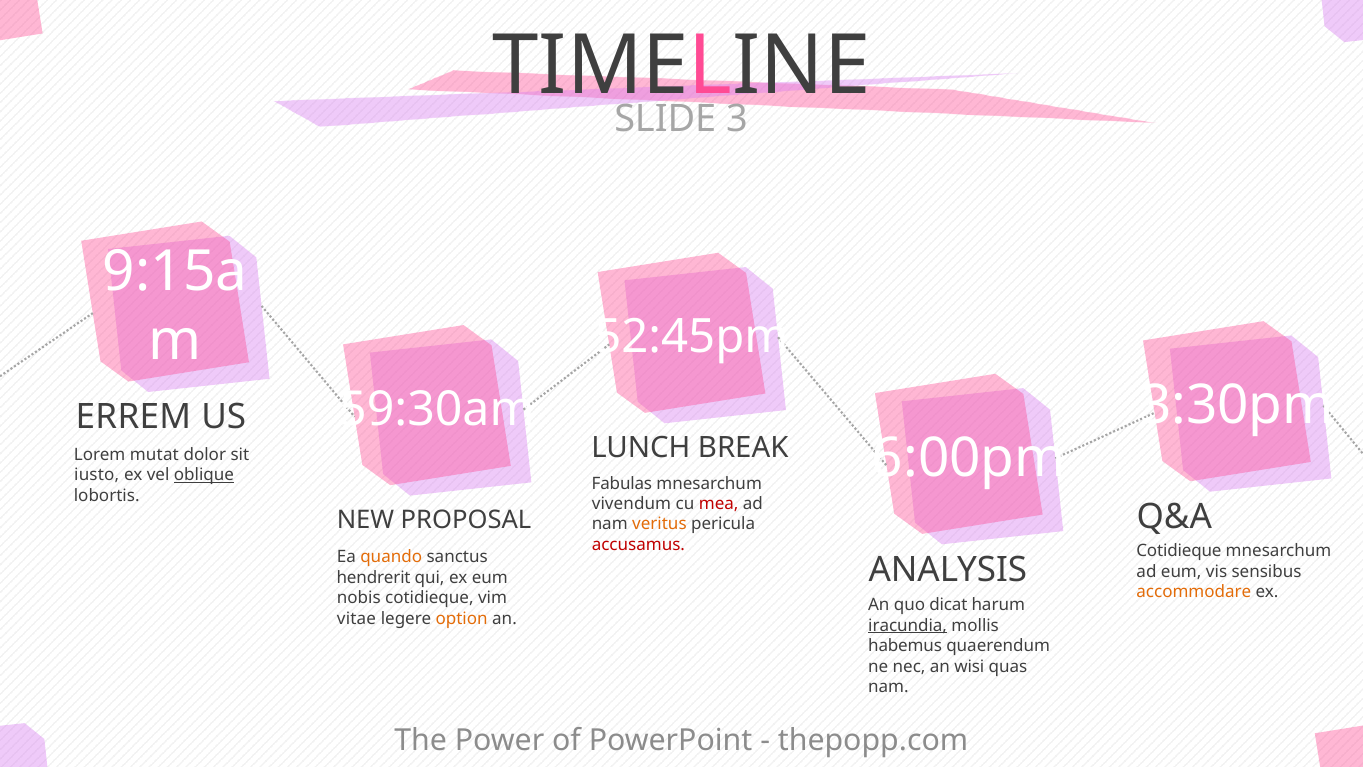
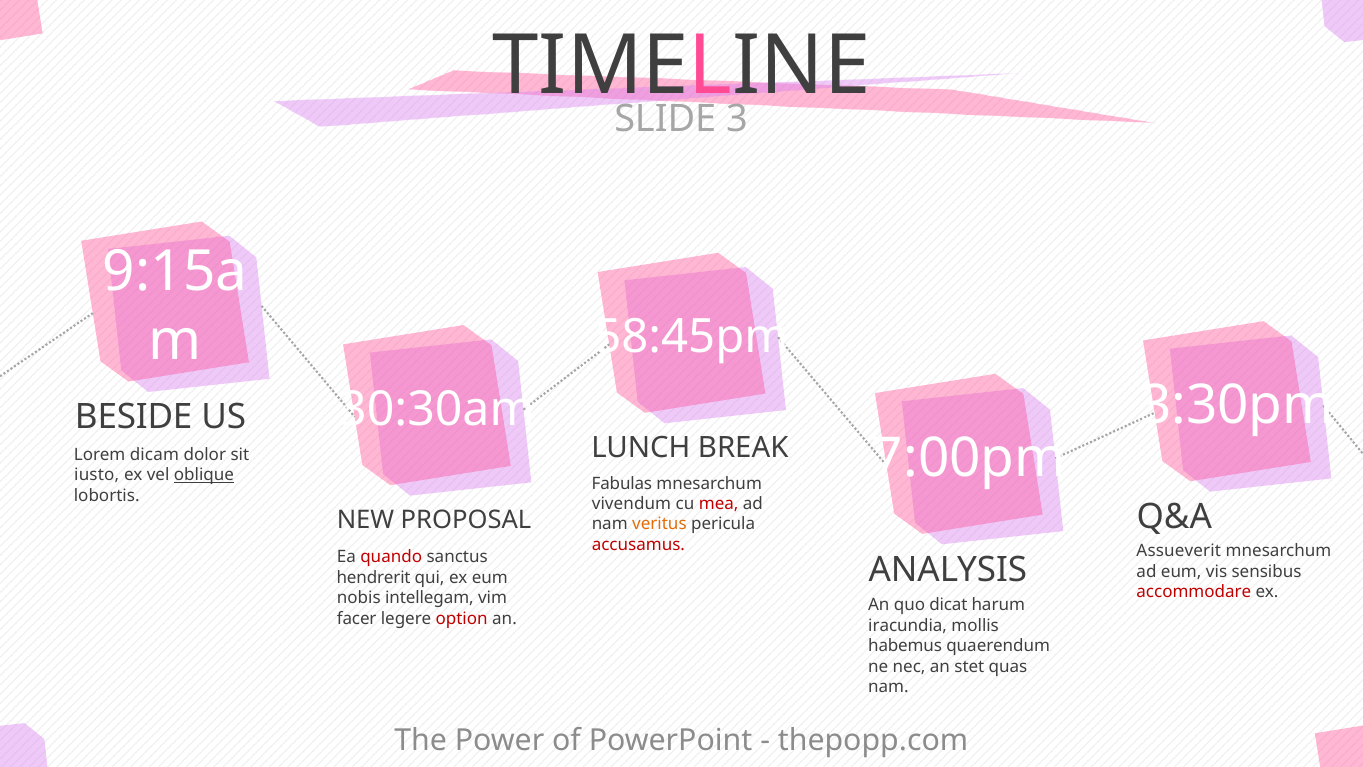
52:45pm: 52:45pm -> 58:45pm (691, 337)
ERREM: ERREM -> BESIDE (134, 417)
59:30am: 59:30am -> 30:30am (437, 409)
6:00pm: 6:00pm -> 7:00pm (969, 458)
mutat: mutat -> dicam (154, 455)
Cotidieque: Cotidieque -> Assueverit (1179, 551)
quando colour: orange -> red (391, 557)
accommodare colour: orange -> red (1194, 592)
nobis cotidieque: cotidieque -> intellegam (429, 598)
vitae: vitae -> facer (357, 618)
option colour: orange -> red (462, 618)
iracundia underline: present -> none (908, 625)
wisi: wisi -> stet (969, 666)
